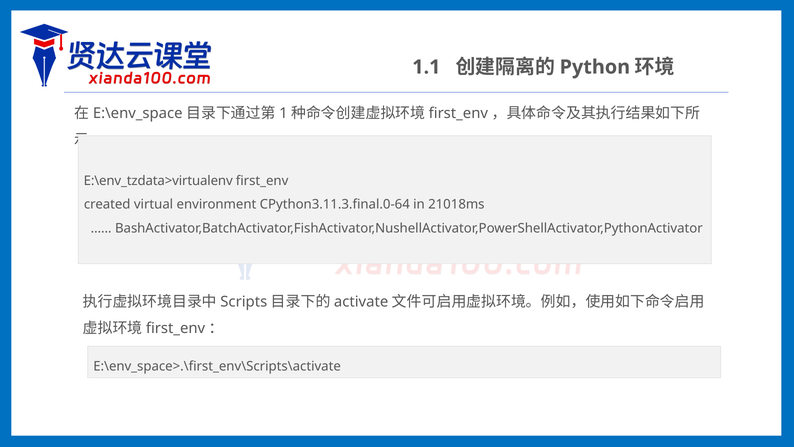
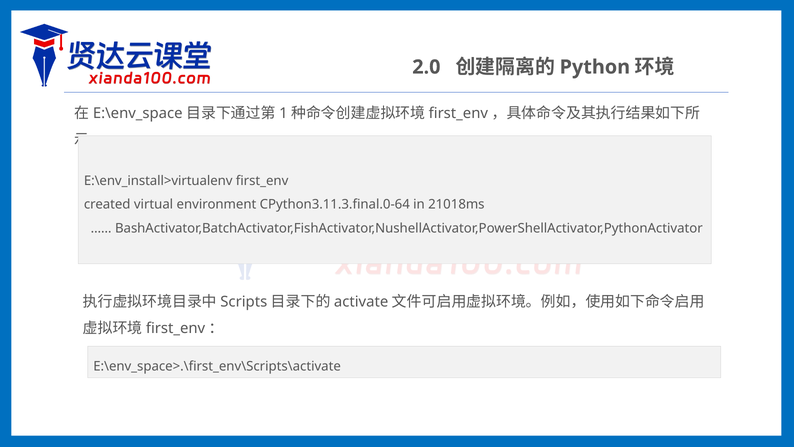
1.1: 1.1 -> 2.0 (426, 67)
E:\env_tzdata>virtualenv: E:\env_tzdata>virtualenv -> E:\env_install>virtualenv (158, 181)
